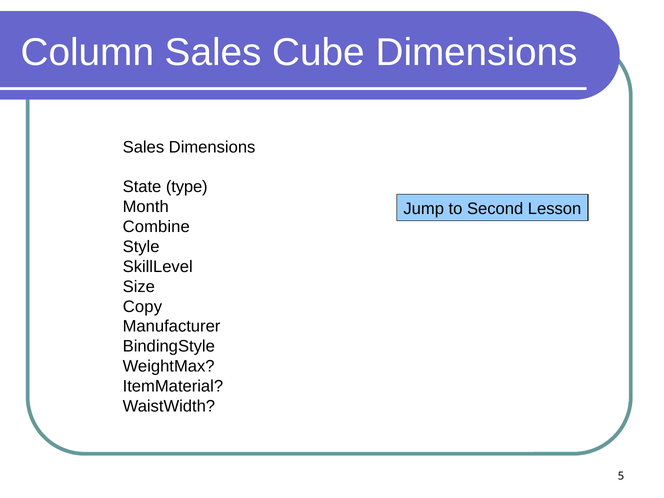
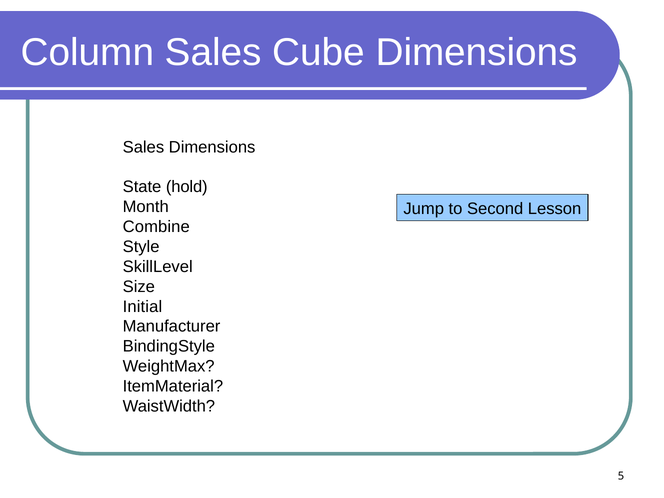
type: type -> hold (187, 187)
Copy: Copy -> Initial (142, 307)
